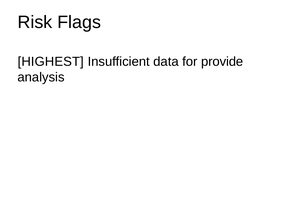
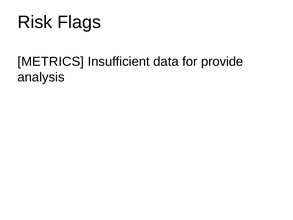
HIGHEST: HIGHEST -> METRICS (51, 61)
